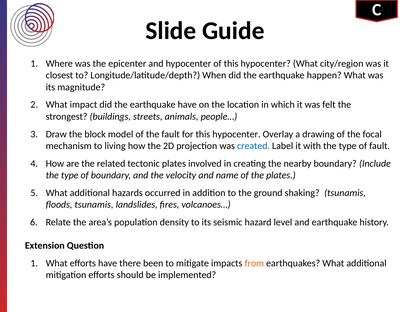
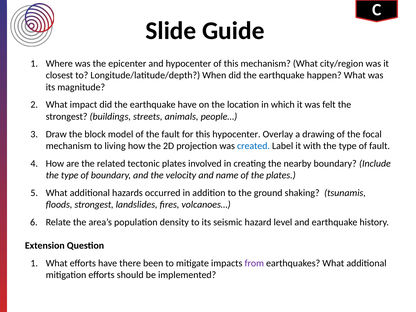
of this hypocenter: hypocenter -> mechanism (266, 64)
floods tsunamis: tsunamis -> strongest (94, 205)
from colour: orange -> purple (254, 263)
